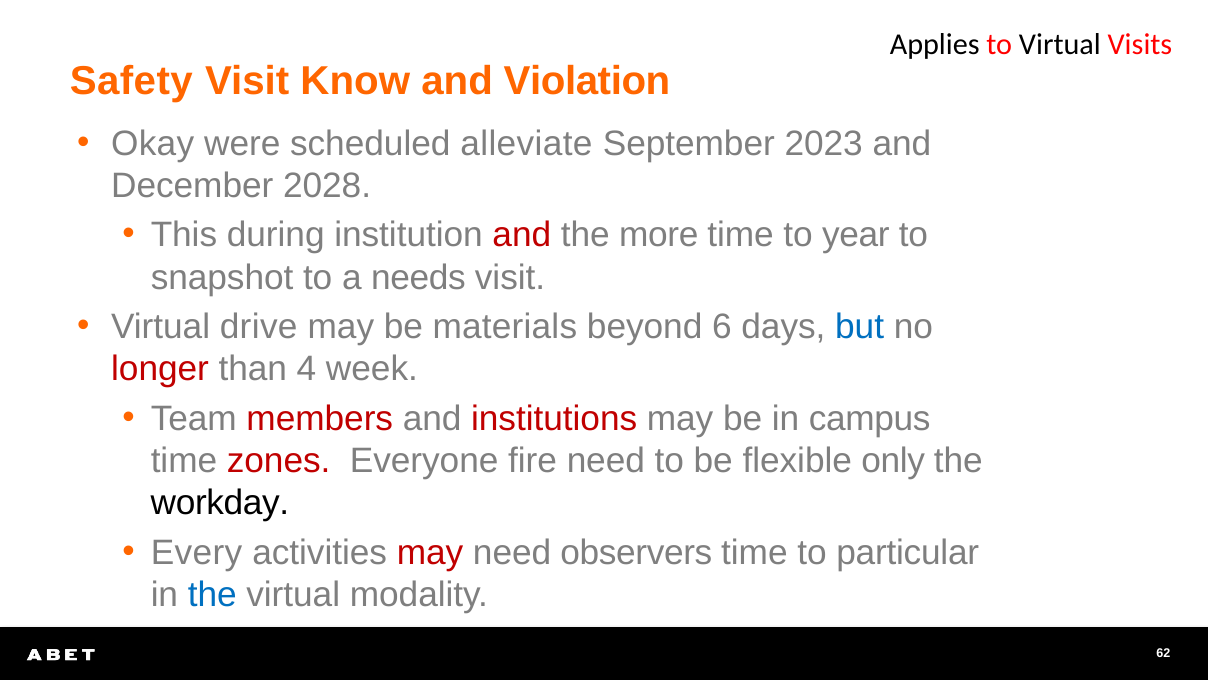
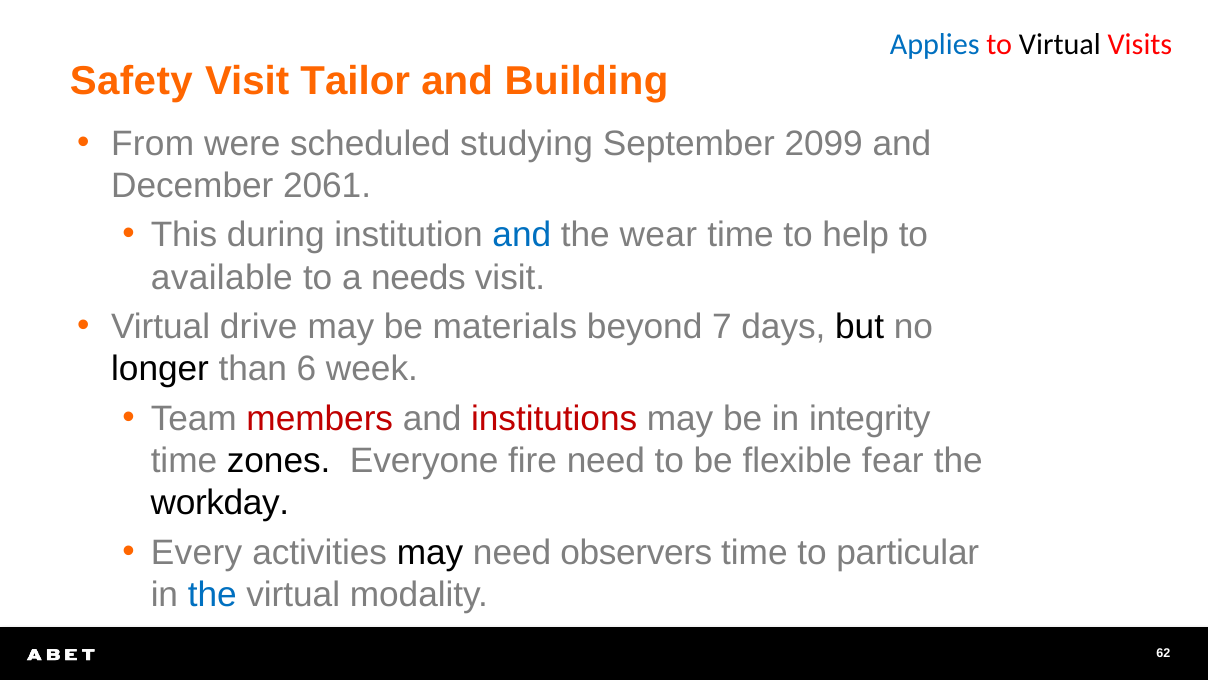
Applies colour: black -> blue (935, 45)
Know: Know -> Tailor (355, 81)
Violation: Violation -> Building (587, 81)
Okay: Okay -> From (153, 143)
alleviate: alleviate -> studying (526, 143)
2023: 2023 -> 2099 (824, 143)
2028: 2028 -> 2061 (327, 186)
and colour: red -> blue (522, 235)
more: more -> wear (658, 235)
year: year -> help (856, 235)
snapshot: snapshot -> available (222, 277)
6: 6 -> 7 (722, 327)
but colour: blue -> black (860, 327)
longer colour: red -> black (160, 369)
4: 4 -> 6 (306, 369)
campus: campus -> integrity (870, 418)
zones colour: red -> black (279, 461)
only: only -> fear (893, 461)
may colour: red -> black (430, 552)
